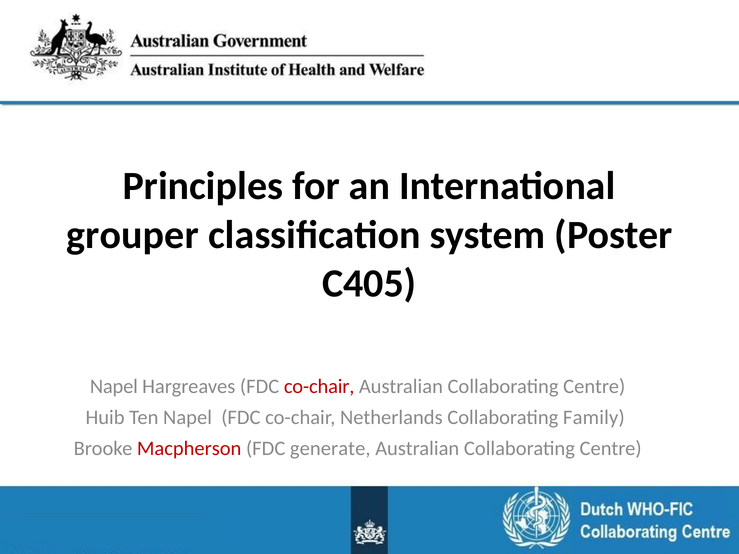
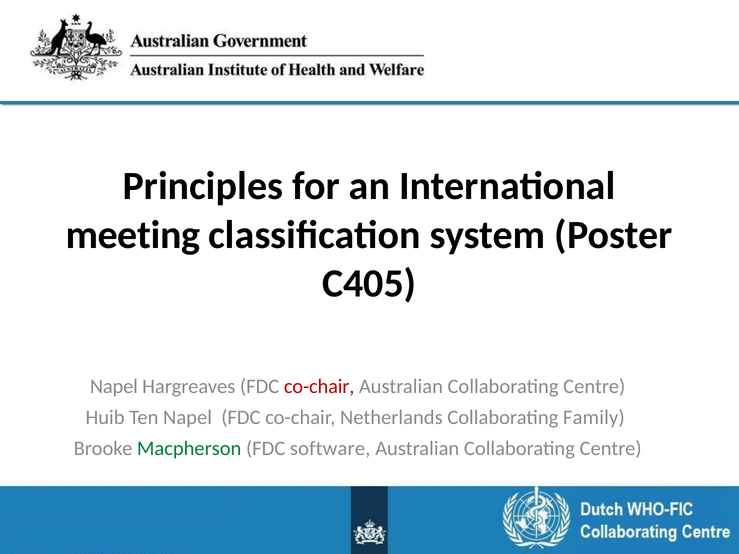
grouper: grouper -> meeting (133, 235)
Macpherson colour: red -> green (189, 449)
generate: generate -> software (330, 449)
